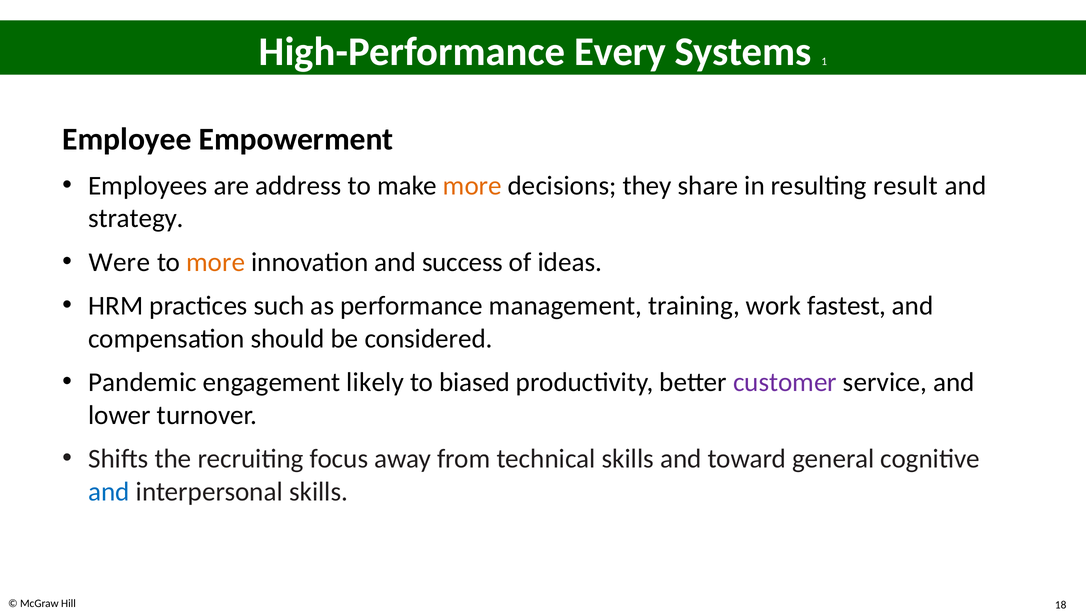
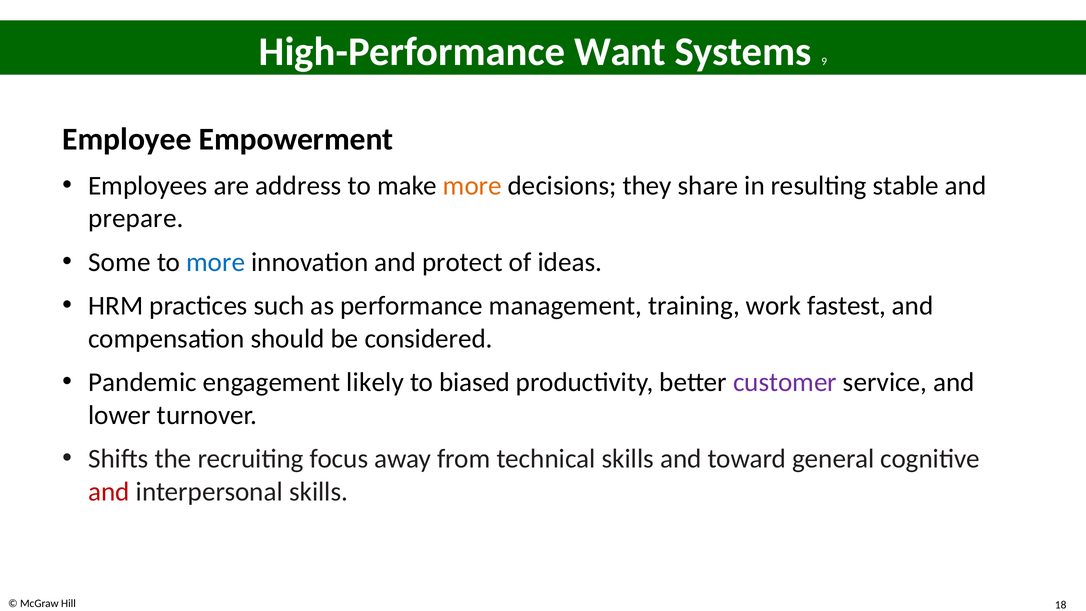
Every: Every -> Want (620, 52)
1: 1 -> 9 (824, 61)
result: result -> stable (906, 186)
strategy: strategy -> prepare (136, 218)
Were: Were -> Some (120, 262)
more colour: orange -> blue (216, 262)
success: success -> protect (462, 262)
and colour: blue -> red (109, 492)
